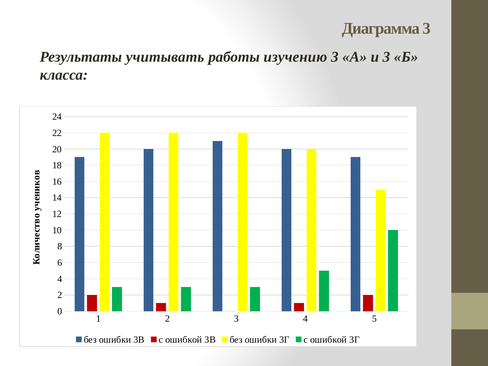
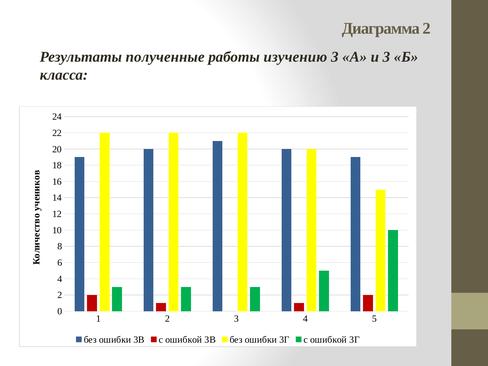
Диаграмма 3: 3 -> 2 (427, 28)
учитывать: учитывать -> полученные (165, 57)
